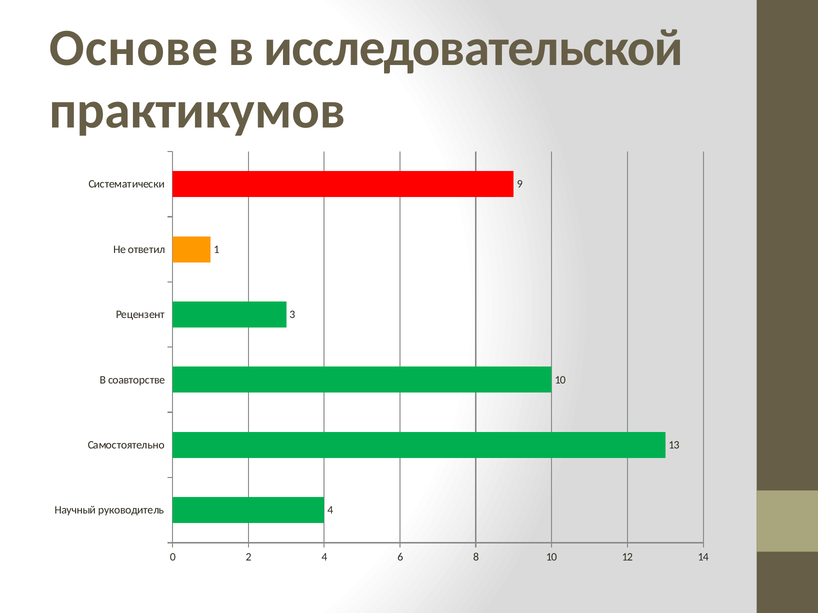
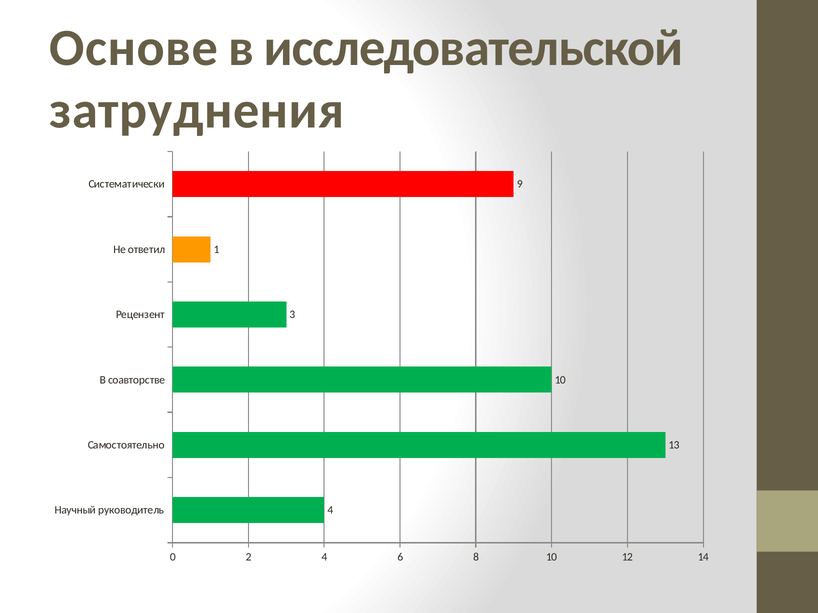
практикумов: практикумов -> затруднения (197, 111)
